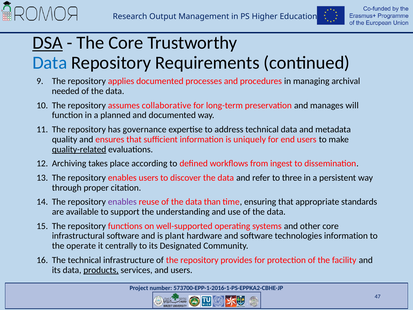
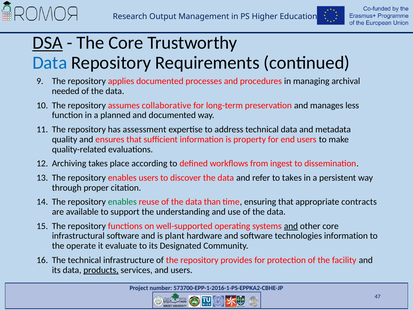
will: will -> less (352, 105)
governance: governance -> assessment (145, 129)
uniquely: uniquely -> property (250, 139)
quality-related underline: present -> none (79, 149)
to three: three -> takes (292, 178)
enables colour: purple -> green (122, 202)
standards: standards -> contracts (359, 202)
and underline: none -> present (291, 226)
centrally: centrally -> evaluate (121, 246)
